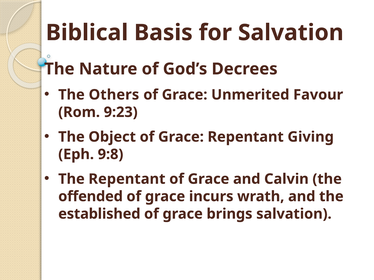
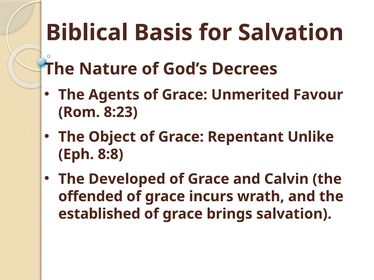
Others: Others -> Agents (114, 95)
9:23: 9:23 -> 8:23 (121, 112)
Giving: Giving -> Unlike (311, 137)
9:8: 9:8 -> 8:8 (111, 155)
The Repentant: Repentant -> Developed (127, 179)
